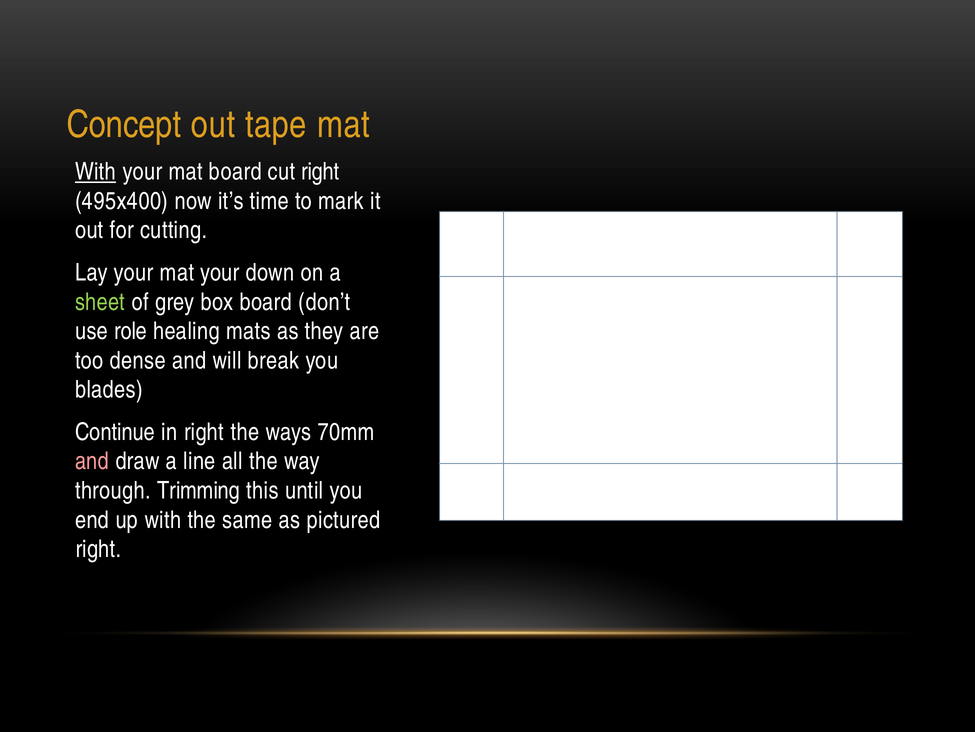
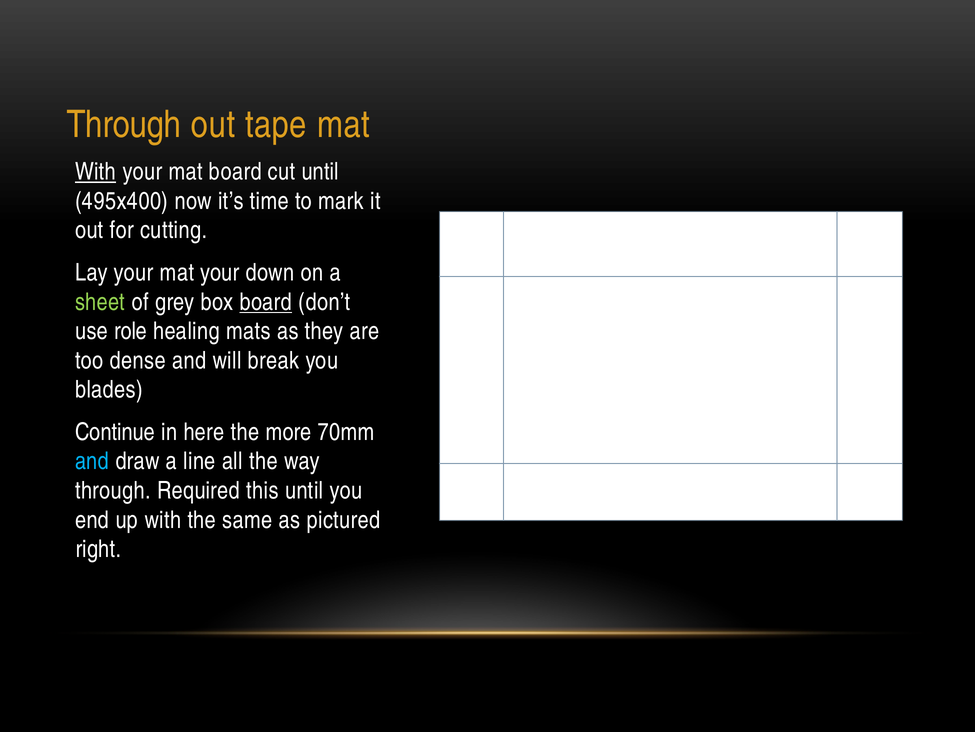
Concept: Concept -> Through (124, 124)
cut right: right -> until (320, 172)
board underline: none -> present (266, 302)
in right: right -> here (204, 432)
ways: ways -> more (289, 432)
and colour: pink -> light blue (92, 461)
Trimming: Trimming -> Required (199, 490)
